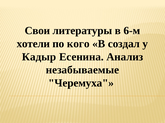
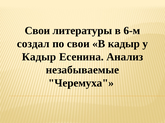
хотели: хотели -> создал (33, 44)
по кого: кого -> свои (78, 44)
В создал: создал -> кадыр (124, 44)
